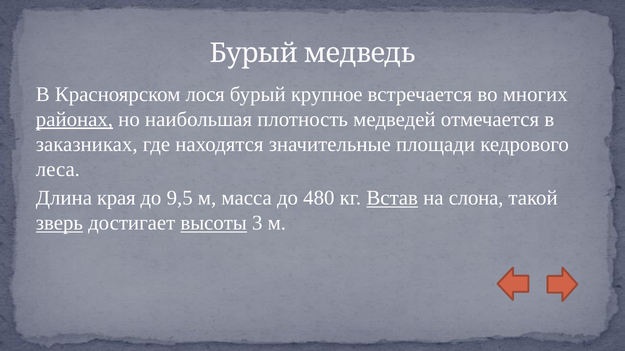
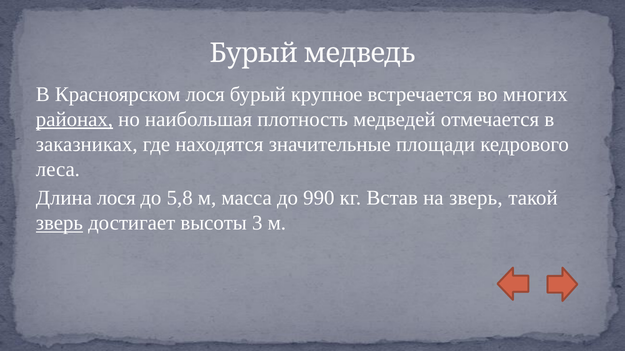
Длина края: края -> лося (116, 198)
9,5: 9,5 -> 5,8 (180, 198)
480: 480 -> 990 (319, 198)
Встав underline: present -> none (392, 198)
на слона: слона -> зверь (476, 198)
высоты underline: present -> none (214, 223)
